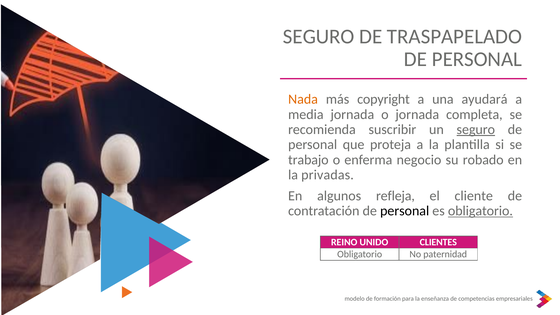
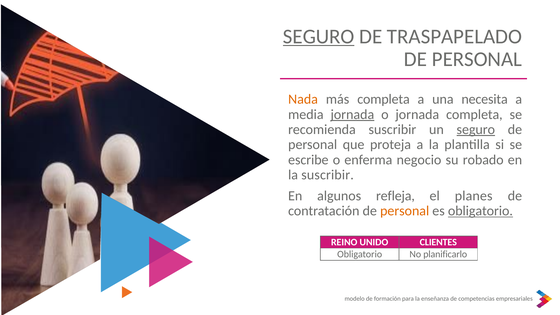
SEGURO underline: none -> present (319, 36)
más copyright: copyright -> completa (383, 99)
ayudará: ayudará -> necesita (485, 99)
jornada underline: none -> present (352, 114)
trabajo: trabajo -> escribe (308, 160)
la privadas: privadas -> suscribir (328, 175)
cliente: cliente -> planes (474, 196)
personal colour: black -> orange (405, 211)
paternidad: paternidad -> planificarlo (445, 254)
